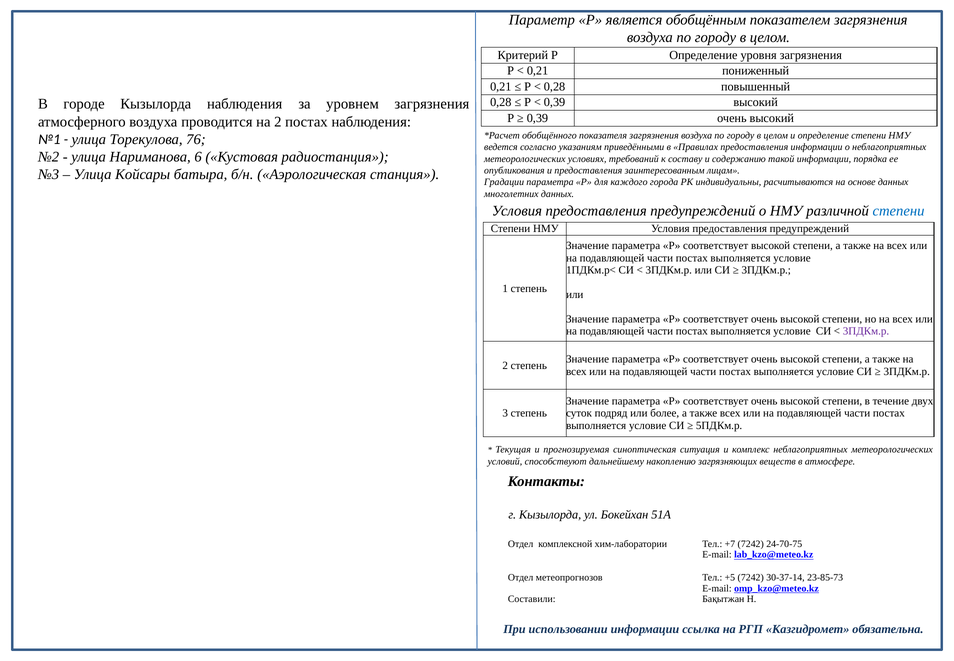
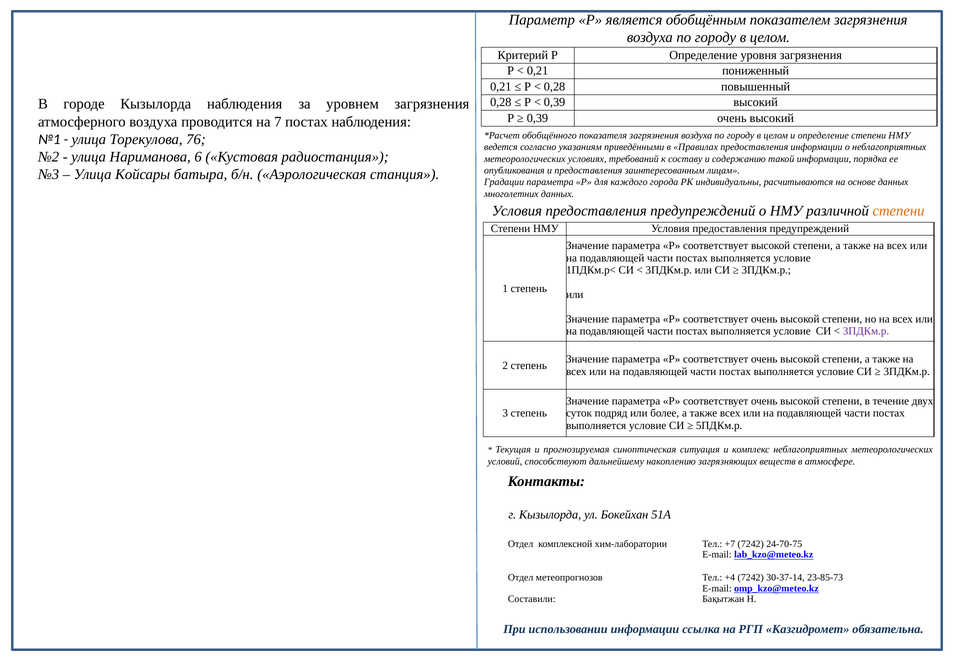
на 2: 2 -> 7 (278, 122)
степени colour: blue -> orange (899, 211)
+5: +5 -> +4 (730, 577)
